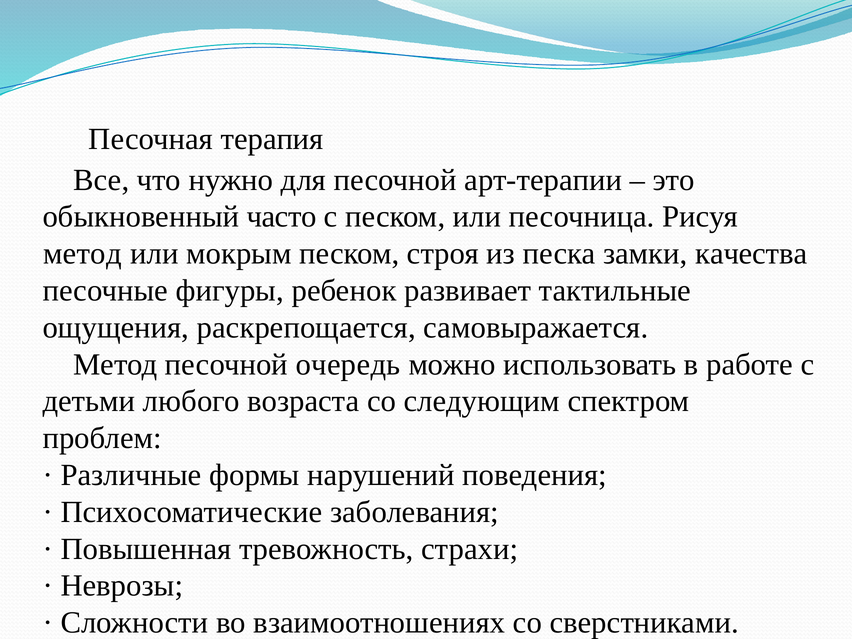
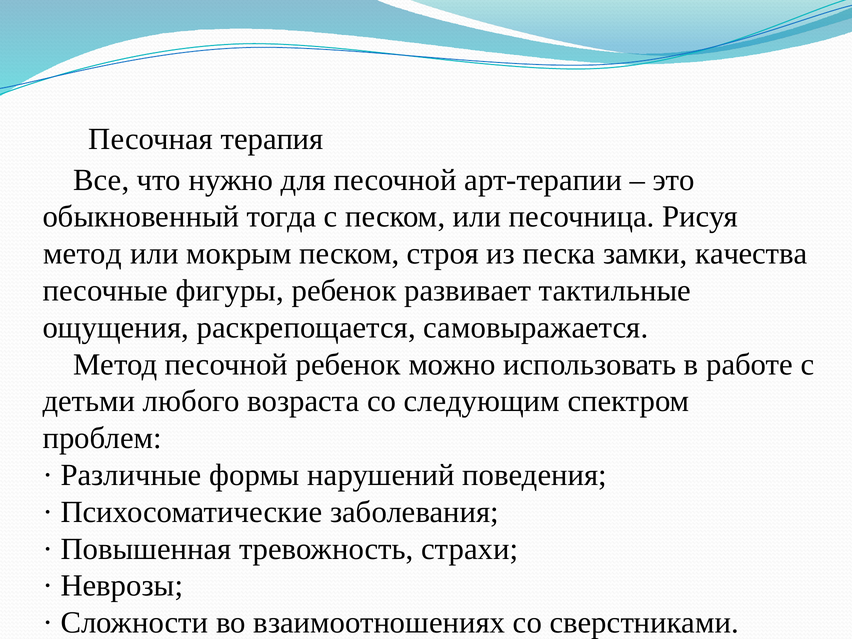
часто: часто -> тогда (282, 217)
песочной очередь: очередь -> ребенок (348, 364)
